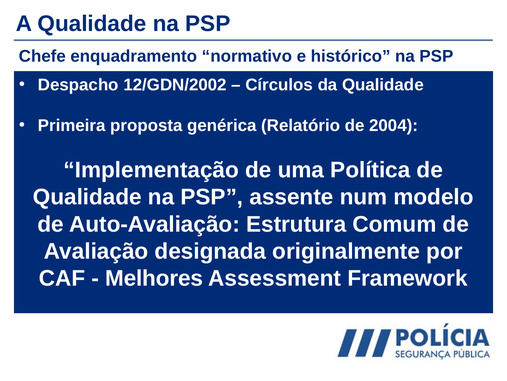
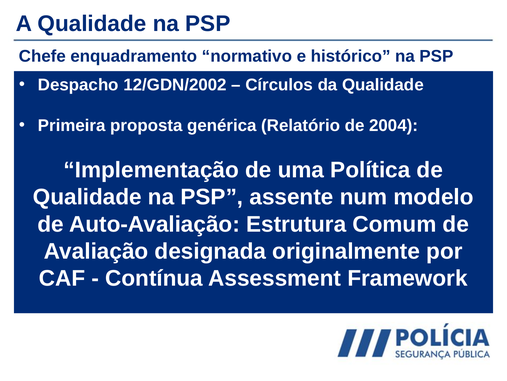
Melhores: Melhores -> Contínua (154, 278)
